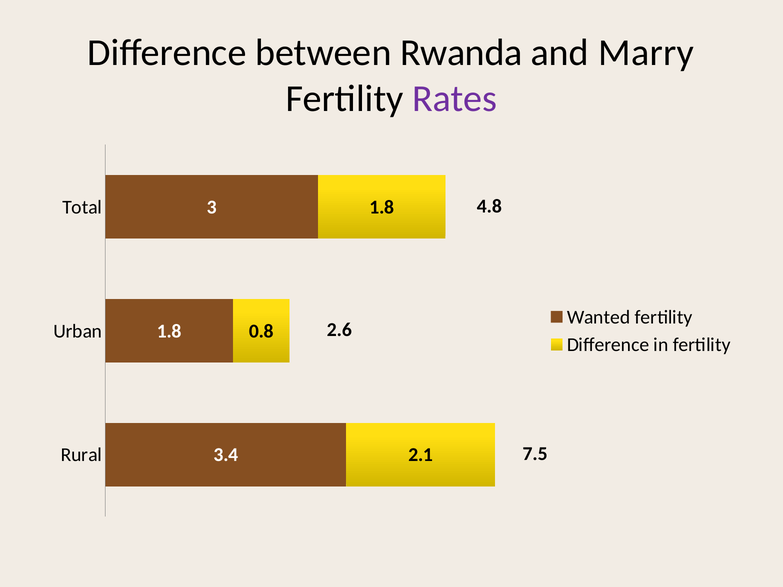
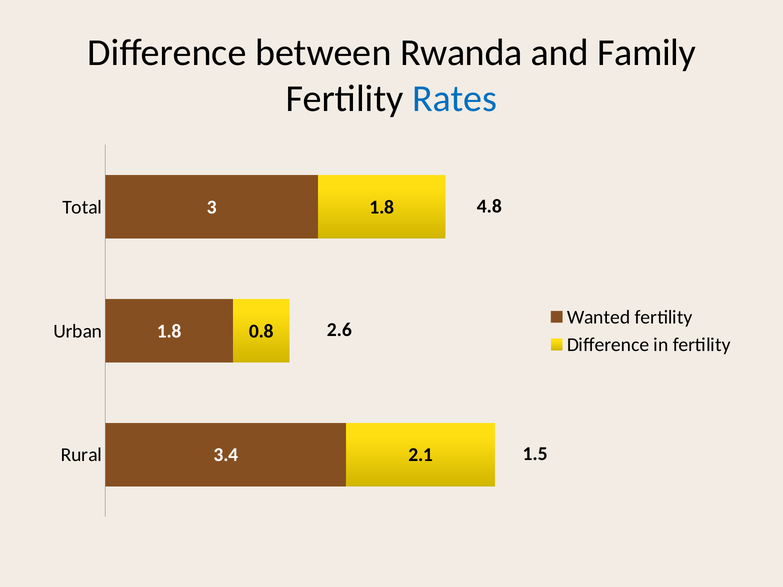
Marry: Marry -> Family (647, 53)
Rates colour: purple -> blue (455, 99)
7.5: 7.5 -> 1.5 (535, 454)
